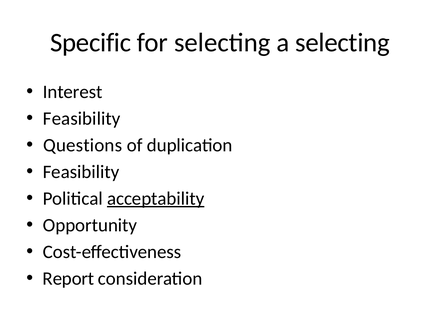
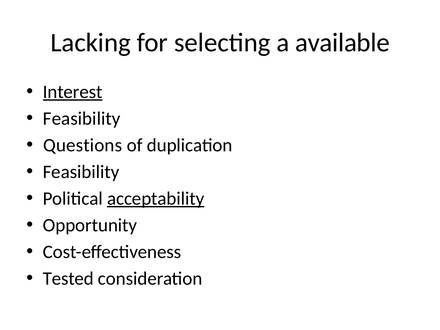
Specific: Specific -> Lacking (91, 43)
a selecting: selecting -> available (342, 43)
Interest underline: none -> present (73, 92)
Report: Report -> Tested (68, 279)
